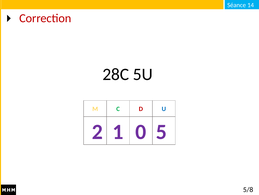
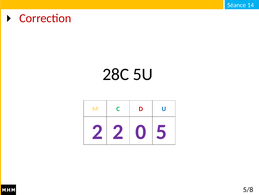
2 1: 1 -> 2 (118, 131)
